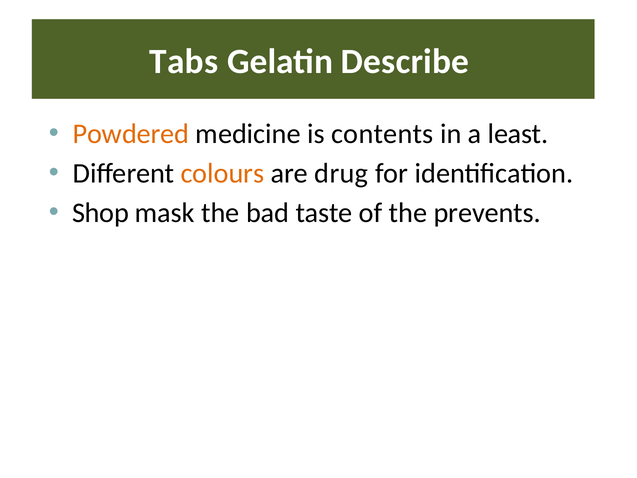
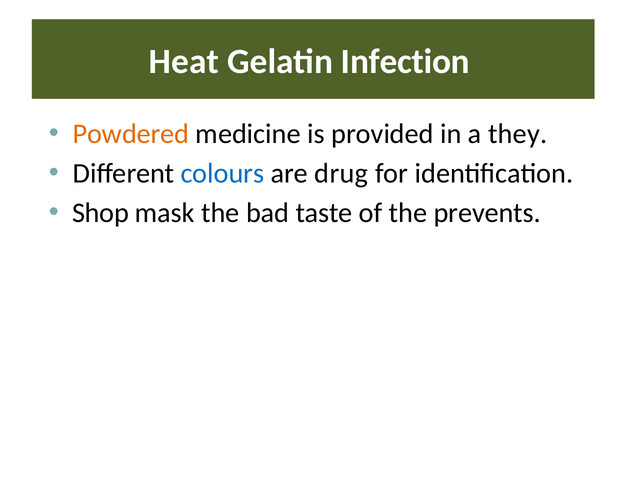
Tabs: Tabs -> Heat (184, 61)
Describe: Describe -> Infection (405, 61)
contents: contents -> provided (383, 134)
least: least -> they (518, 134)
colours colour: orange -> blue (222, 173)
